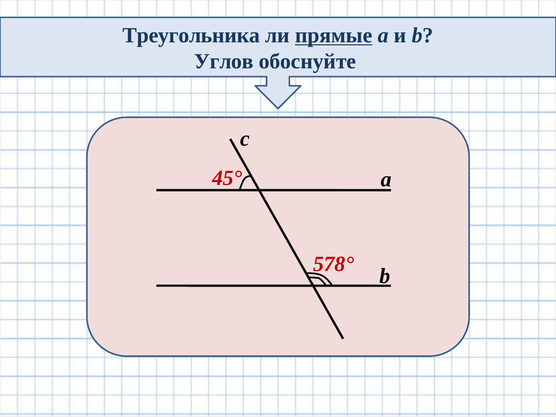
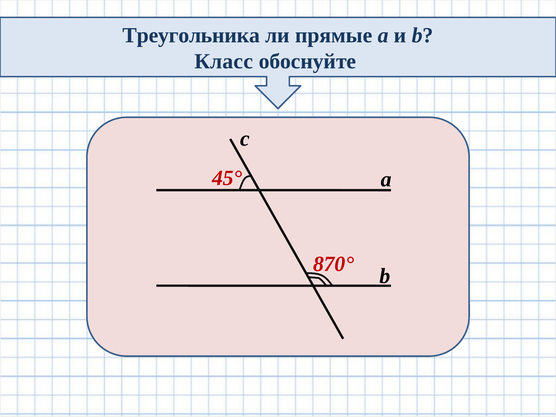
прямые underline: present -> none (334, 36)
Углов: Углов -> Класс (224, 61)
578°: 578° -> 870° (334, 264)
